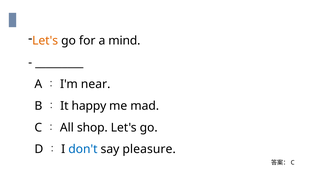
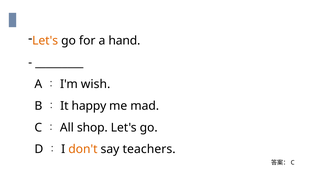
mind: mind -> hand (124, 41)
near: near -> wish (96, 84)
don't colour: blue -> orange (83, 149)
pleasure: pleasure -> teachers (149, 149)
